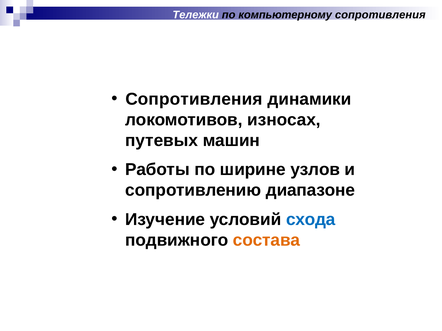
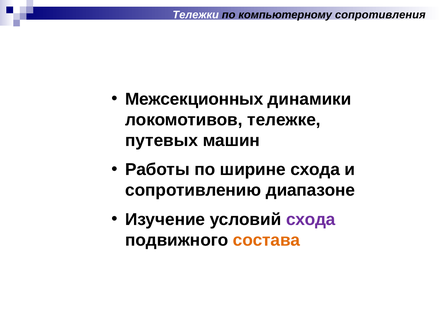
Сопротивления: Сопротивления -> Межсекционных (194, 99)
износах: износах -> тележке (284, 120)
ширине узлов: узлов -> схода (315, 170)
схода colour: blue -> purple (311, 220)
